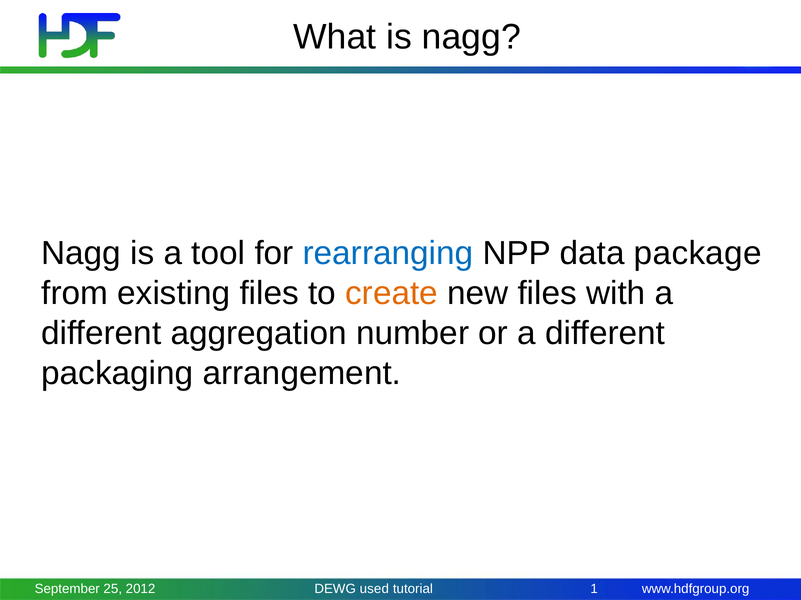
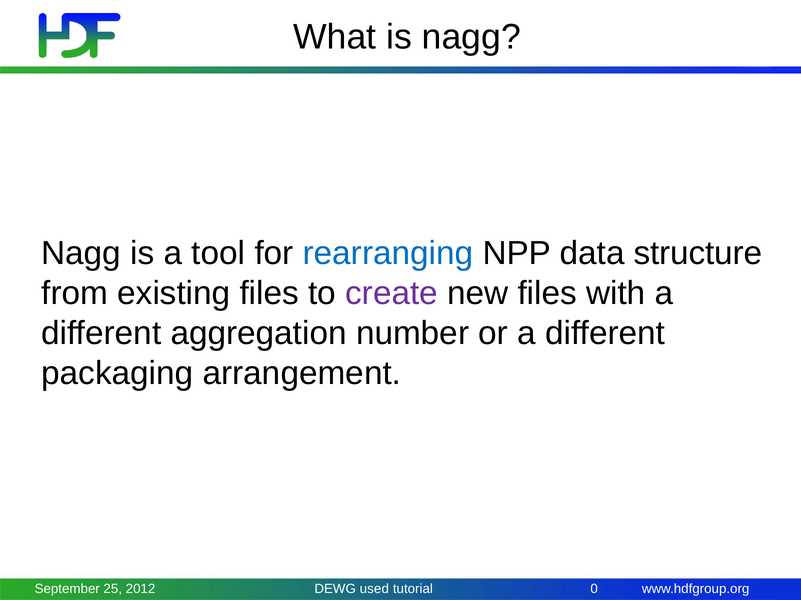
package: package -> structure (698, 253)
create colour: orange -> purple (392, 293)
1: 1 -> 0 (594, 590)
